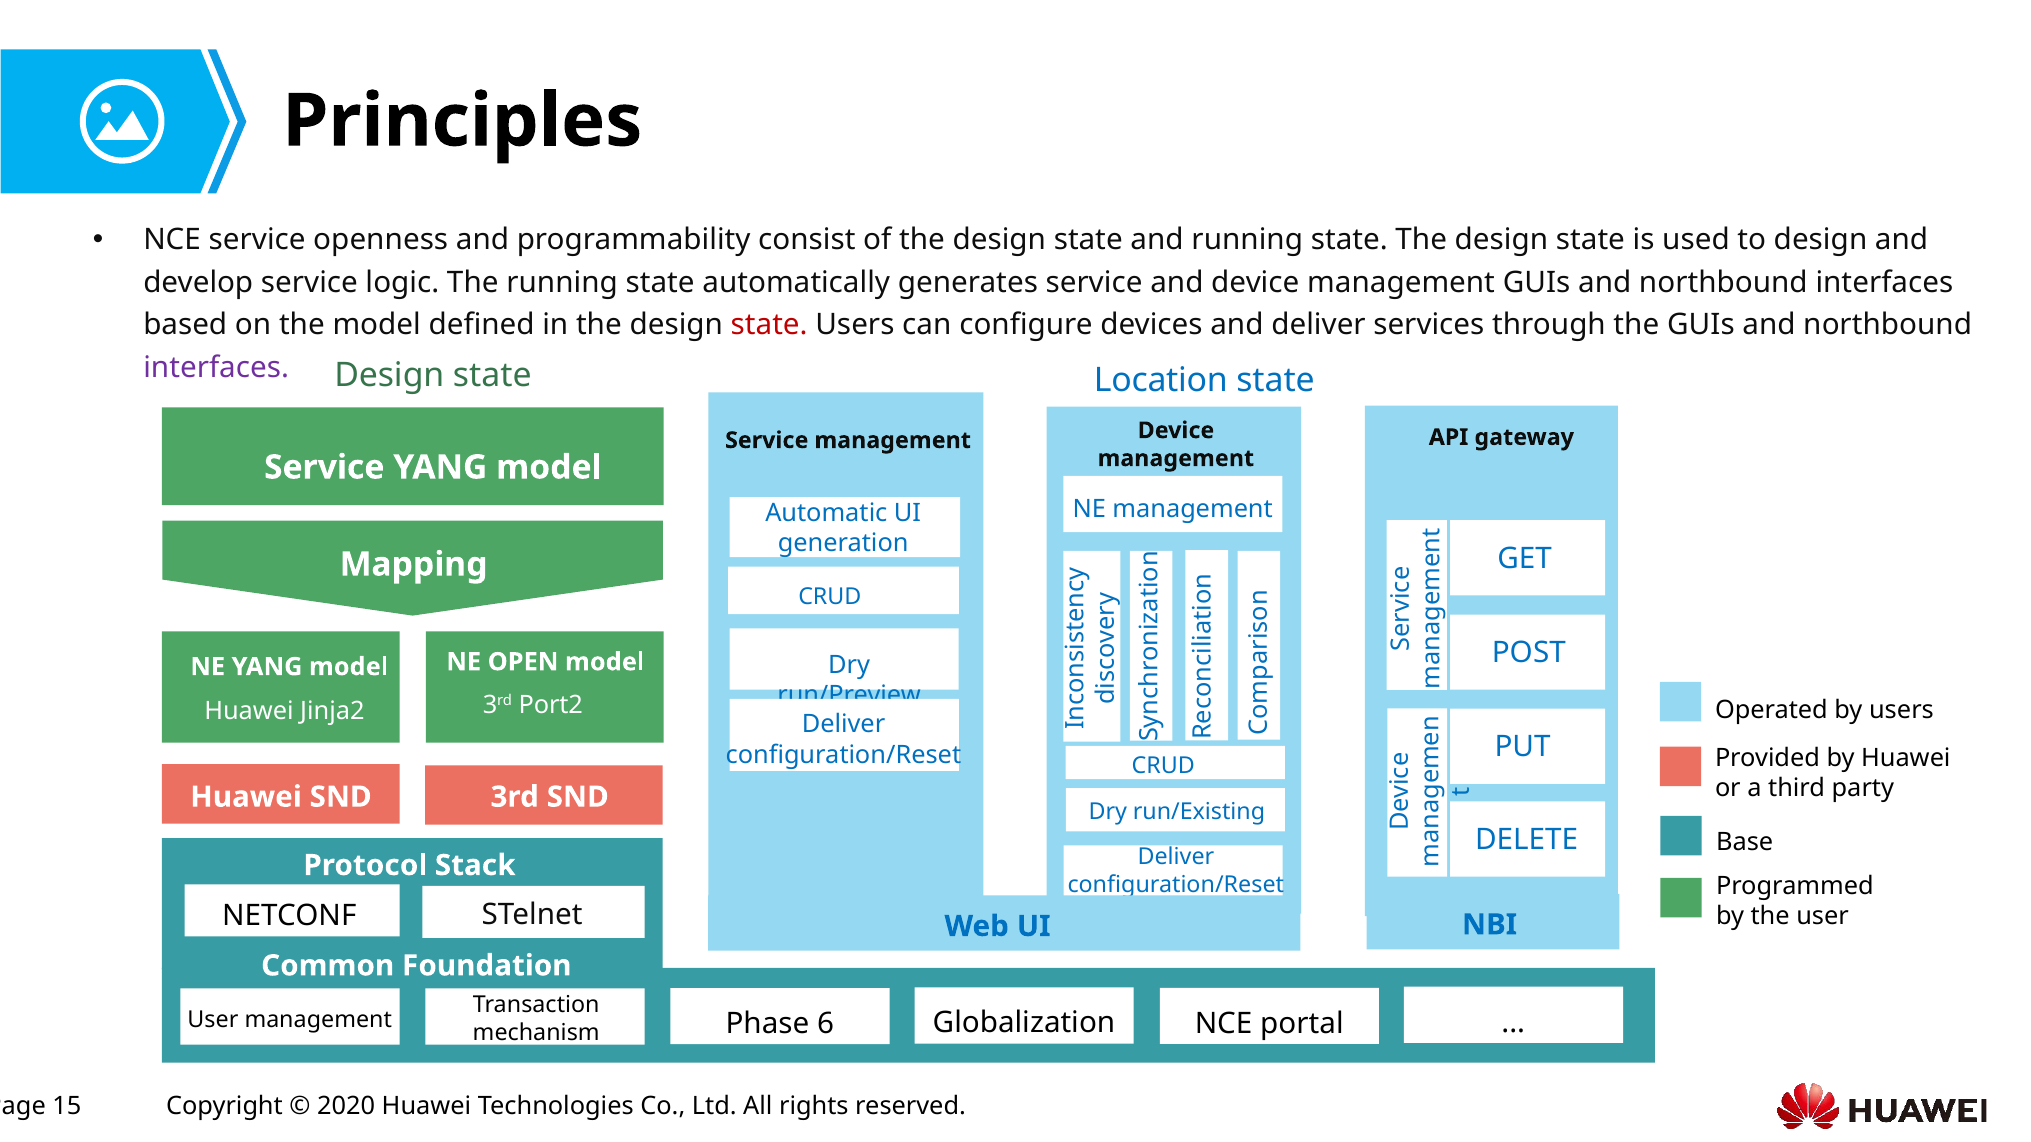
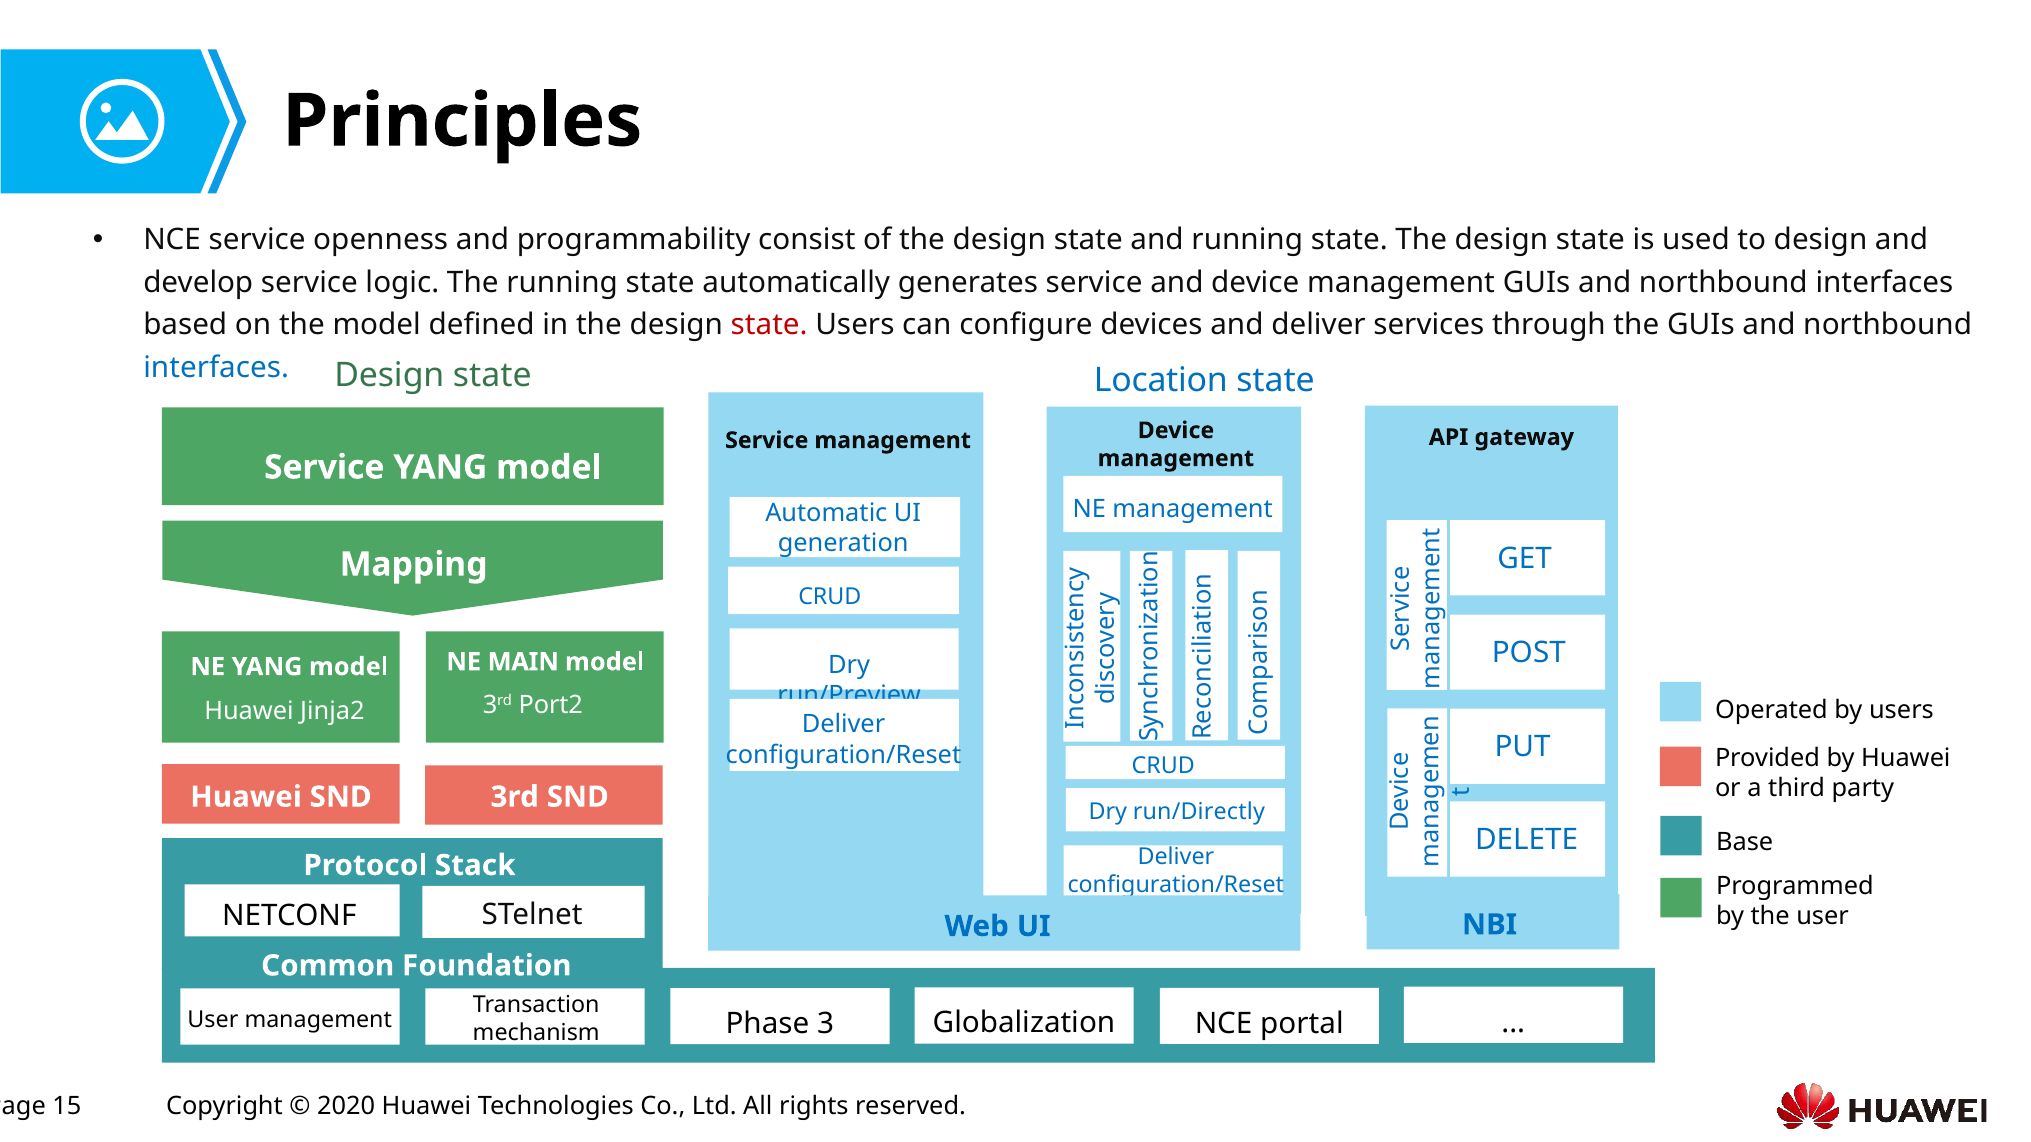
interfaces colour: purple -> blue (216, 368)
OPEN: OPEN -> MAIN (523, 662)
run/Existing: run/Existing -> run/Directly (1199, 812)
6: 6 -> 3 (826, 1024)
